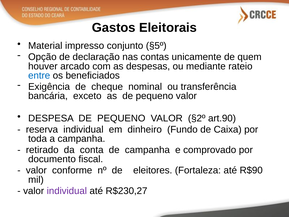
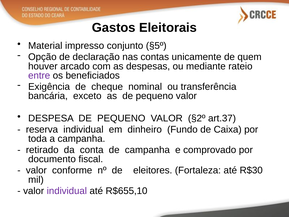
entre colour: blue -> purple (39, 75)
art.90: art.90 -> art.37 (222, 118)
R$90: R$90 -> R$30 (251, 170)
R$230,27: R$230,27 -> R$655,10 (127, 191)
